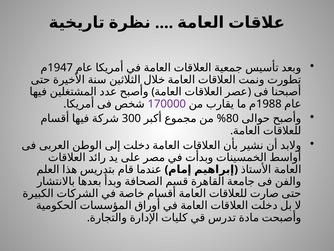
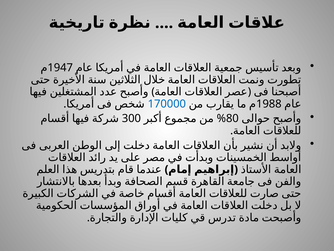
170000 colour: purple -> blue (167, 104)
